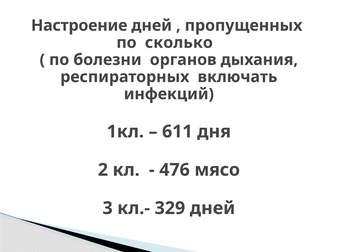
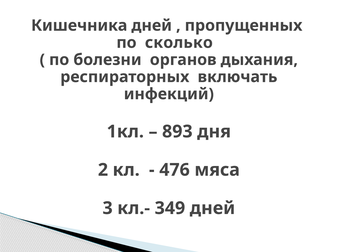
Настроение: Настроение -> Кишечника (79, 26)
611: 611 -> 893 (177, 132)
мясо: мясо -> мяса (217, 170)
329: 329 -> 349 (170, 209)
